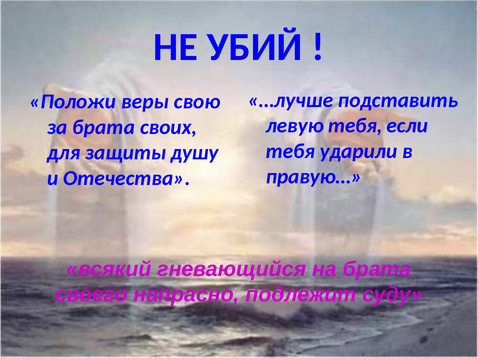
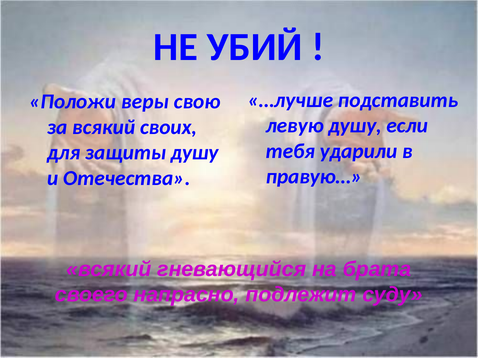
левую тебя: тебя -> душу (355, 126)
за брата: брата -> всякий (104, 127)
